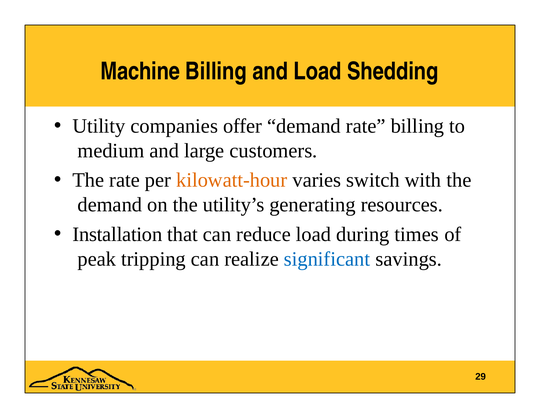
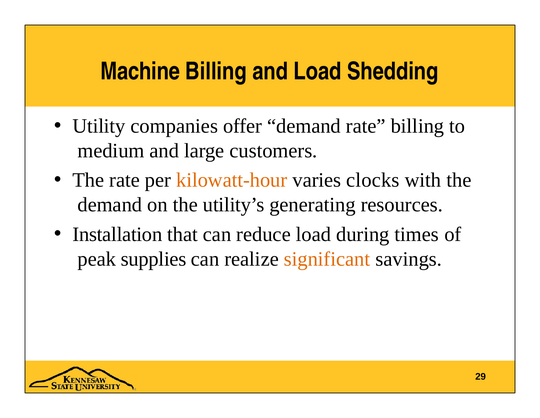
switch: switch -> clocks (373, 180)
tripping: tripping -> supplies (154, 258)
significant colour: blue -> orange (327, 258)
